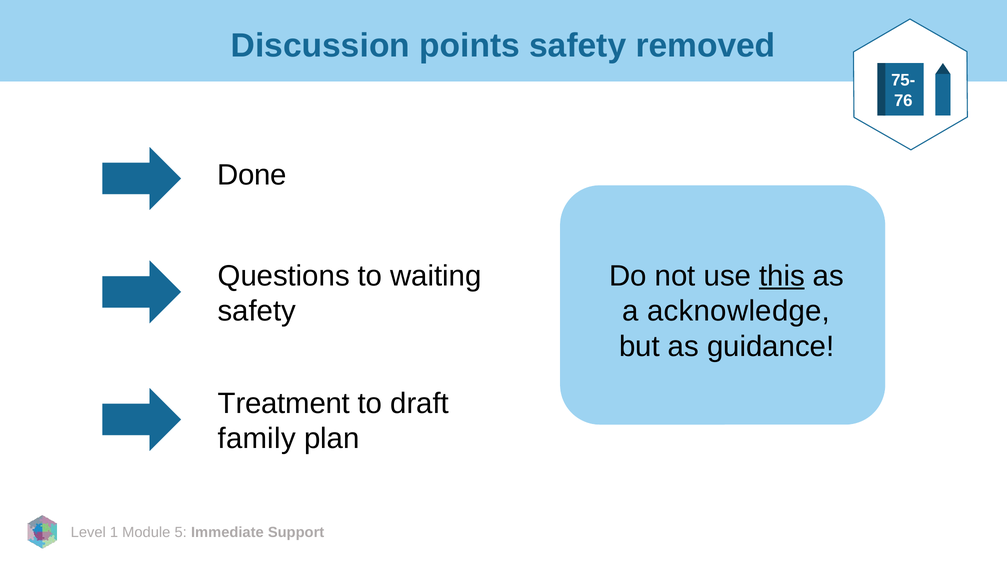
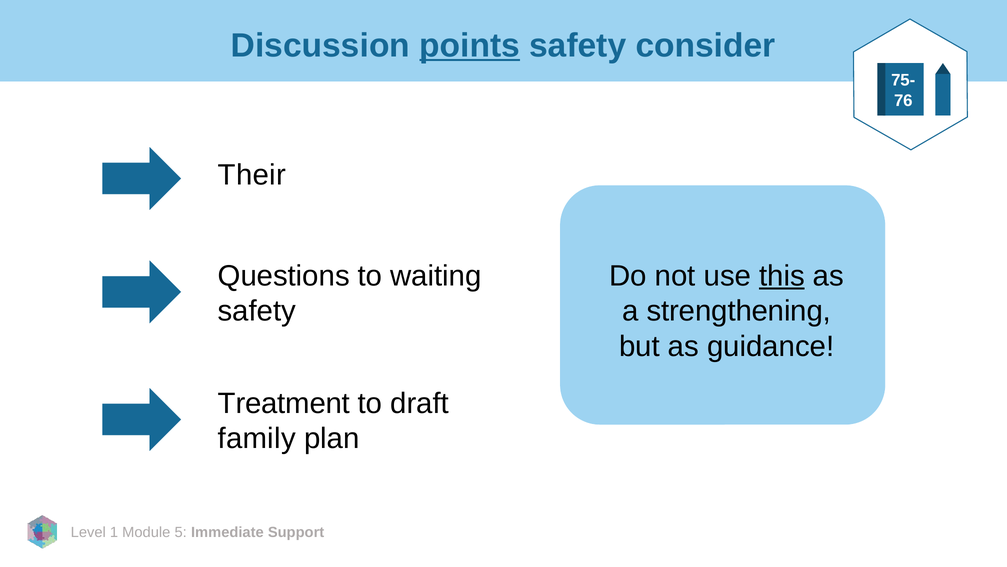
points underline: none -> present (470, 46)
removed: removed -> consider (705, 46)
Done: Done -> Their (252, 175)
acknowledge: acknowledge -> strengthening (739, 311)
